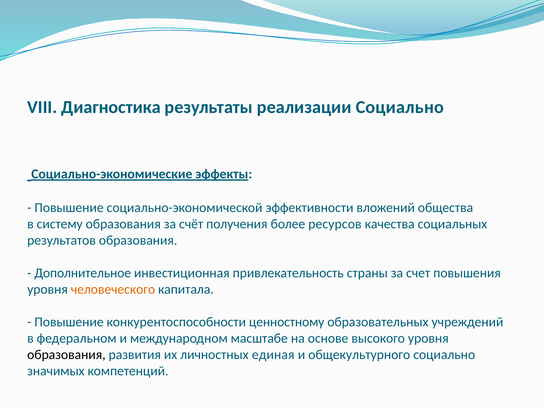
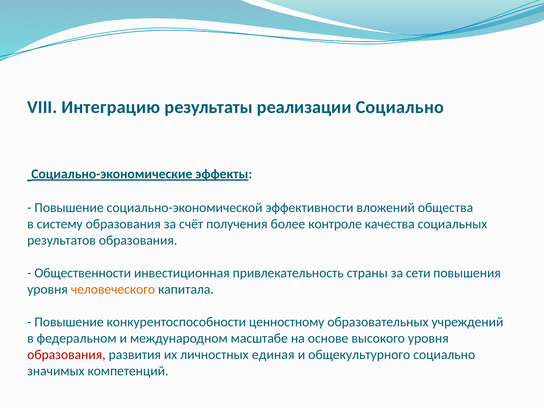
Диагностика: Диагностика -> Интеграцию (111, 107)
ресурсов: ресурсов -> контроле (335, 224)
Дополнительное: Дополнительное -> Общественности (83, 273)
счет: счет -> сети (418, 273)
образования colour: black -> red (66, 355)
